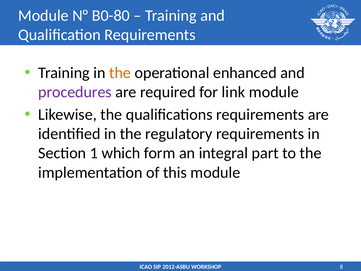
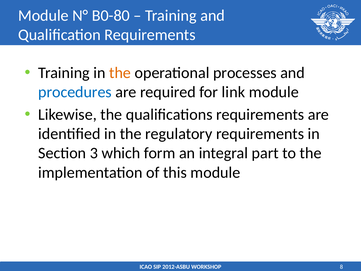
enhanced: enhanced -> processes (245, 73)
procedures colour: purple -> blue (75, 92)
1: 1 -> 3 (94, 153)
